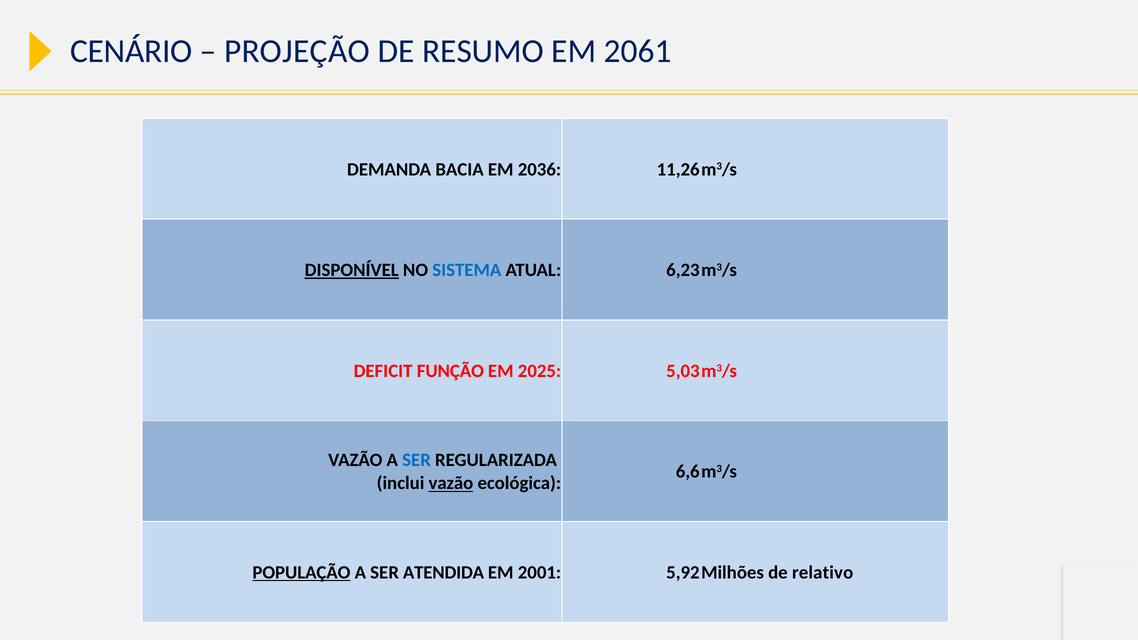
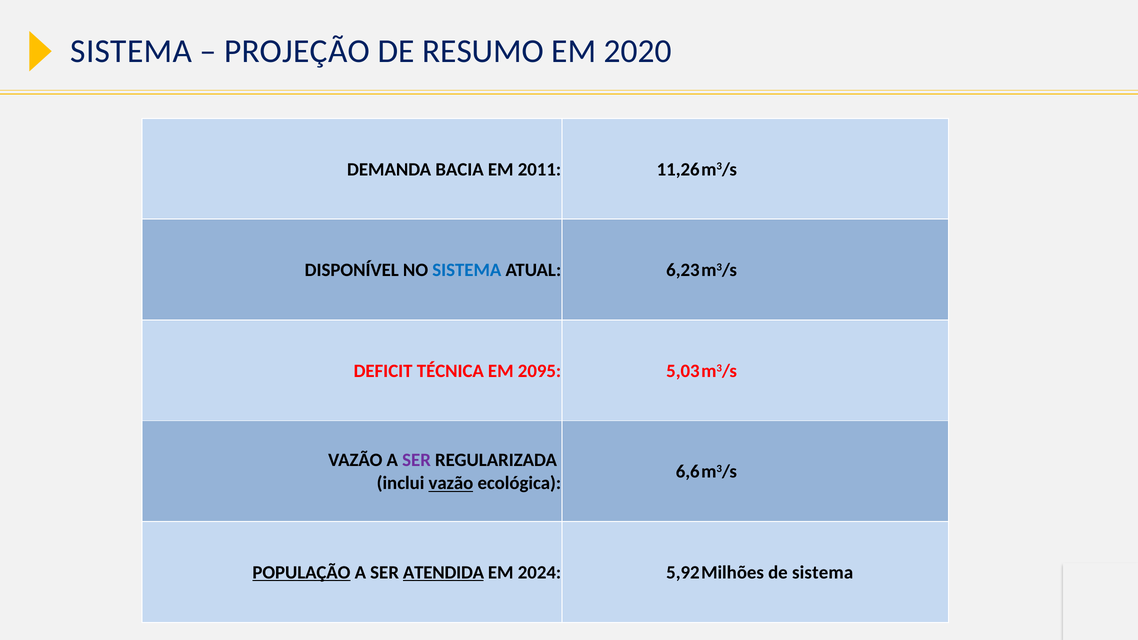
CENÁRIO: CENÁRIO -> SISTEMA (131, 51)
2061: 2061 -> 2020 (638, 51)
2036: 2036 -> 2011 (539, 169)
DISPONÍVEL underline: present -> none (352, 270)
FUNÇÃO: FUNÇÃO -> TÉCNICA (450, 371)
2025: 2025 -> 2095 (539, 371)
SER colour: blue -> purple (417, 460)
ATENDIDA underline: none -> present (444, 573)
2001: 2001 -> 2024 (539, 573)
de relativo: relativo -> sistema (823, 573)
